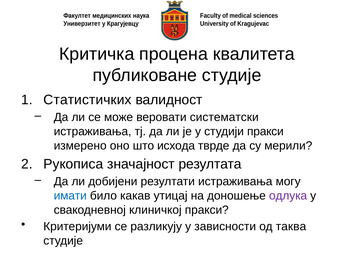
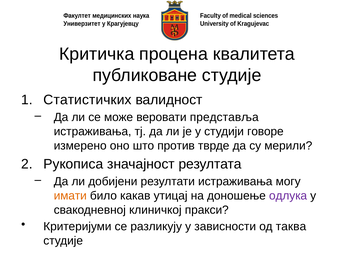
систематски: систематски -> представља (224, 117)
студији пракси: пракси -> говоре (265, 131)
исхода: исхода -> против (176, 145)
имати colour: blue -> orange (70, 195)
